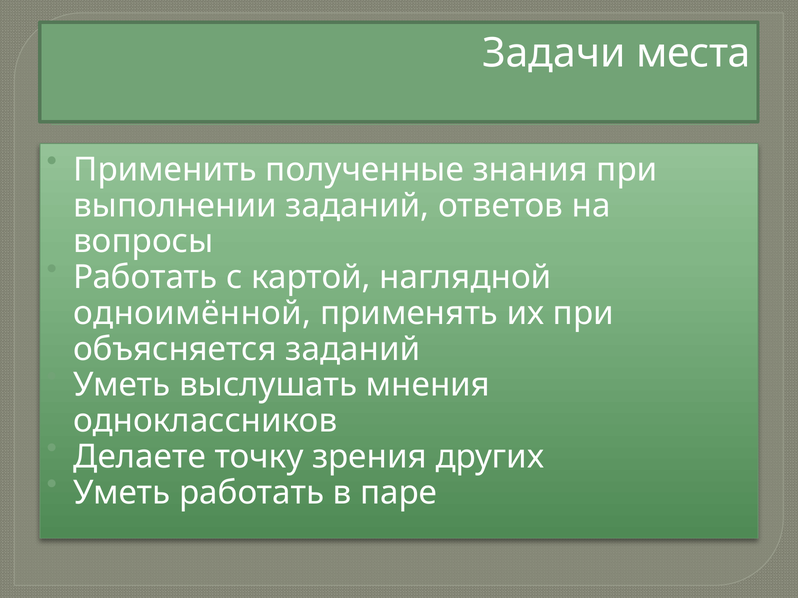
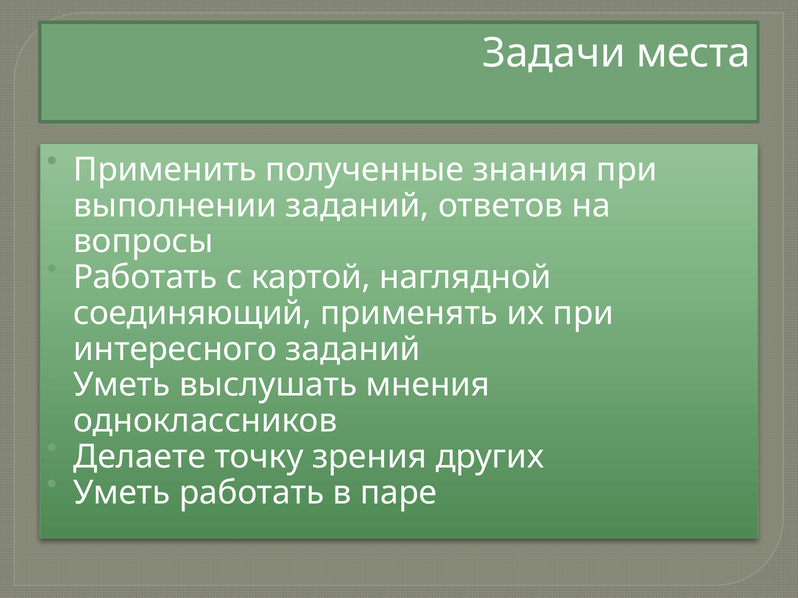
одноимённой: одноимённой -> соединяющий (192, 314)
объясняется: объясняется -> интересного (175, 349)
